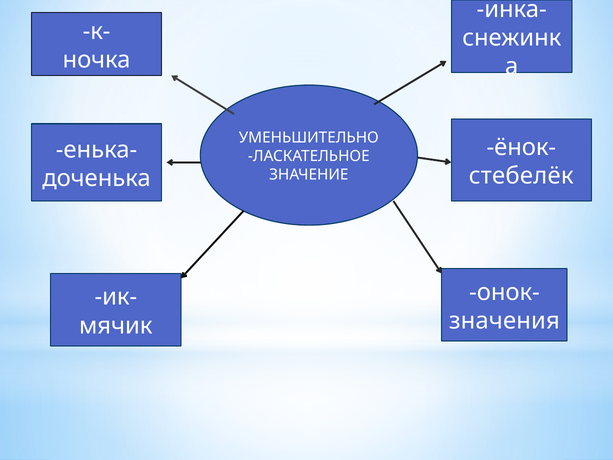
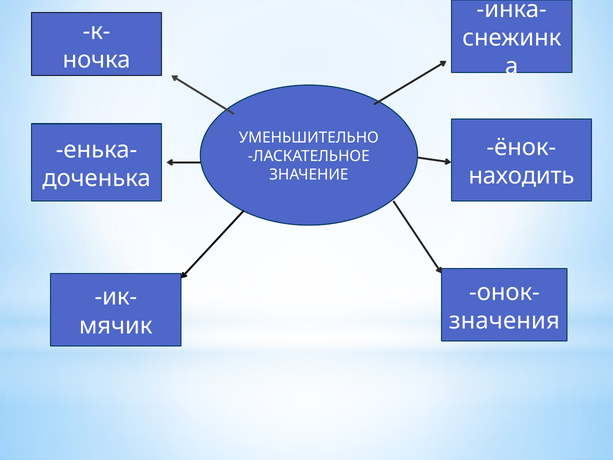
стебелёк: стебелёк -> находить (521, 176)
